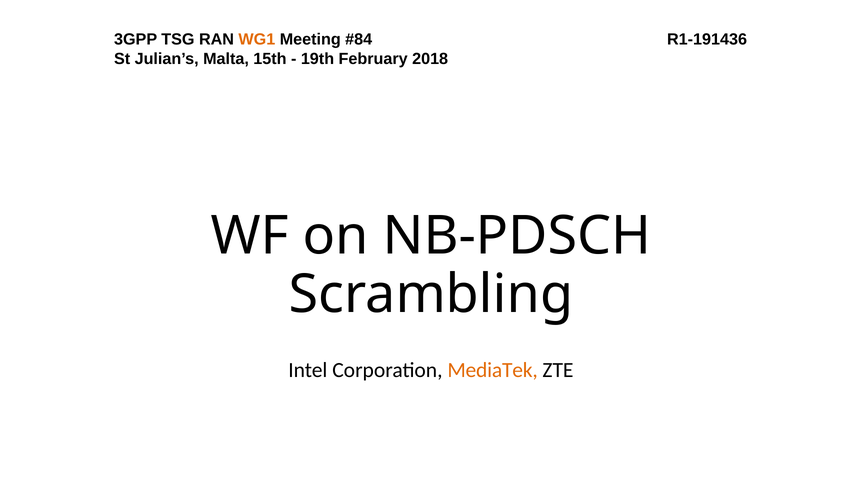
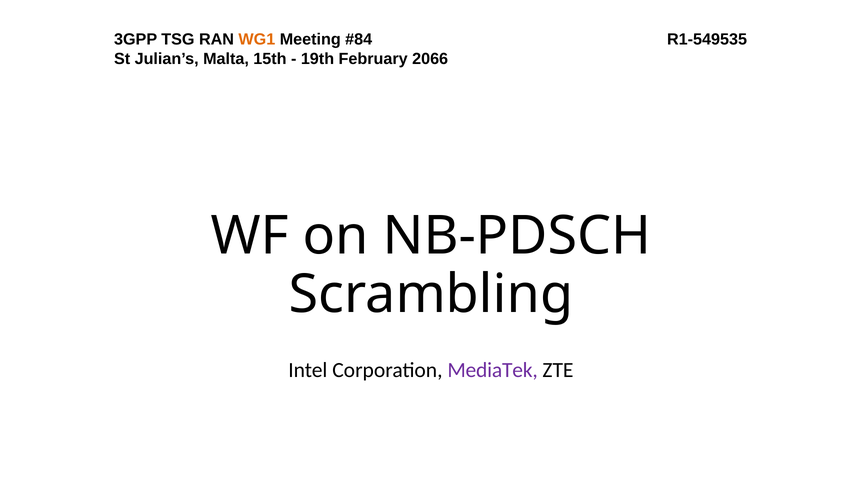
R1-191436: R1-191436 -> R1-549535 (707, 39)
2018: 2018 -> 2066 (430, 59)
MediaTek colour: orange -> purple (493, 370)
